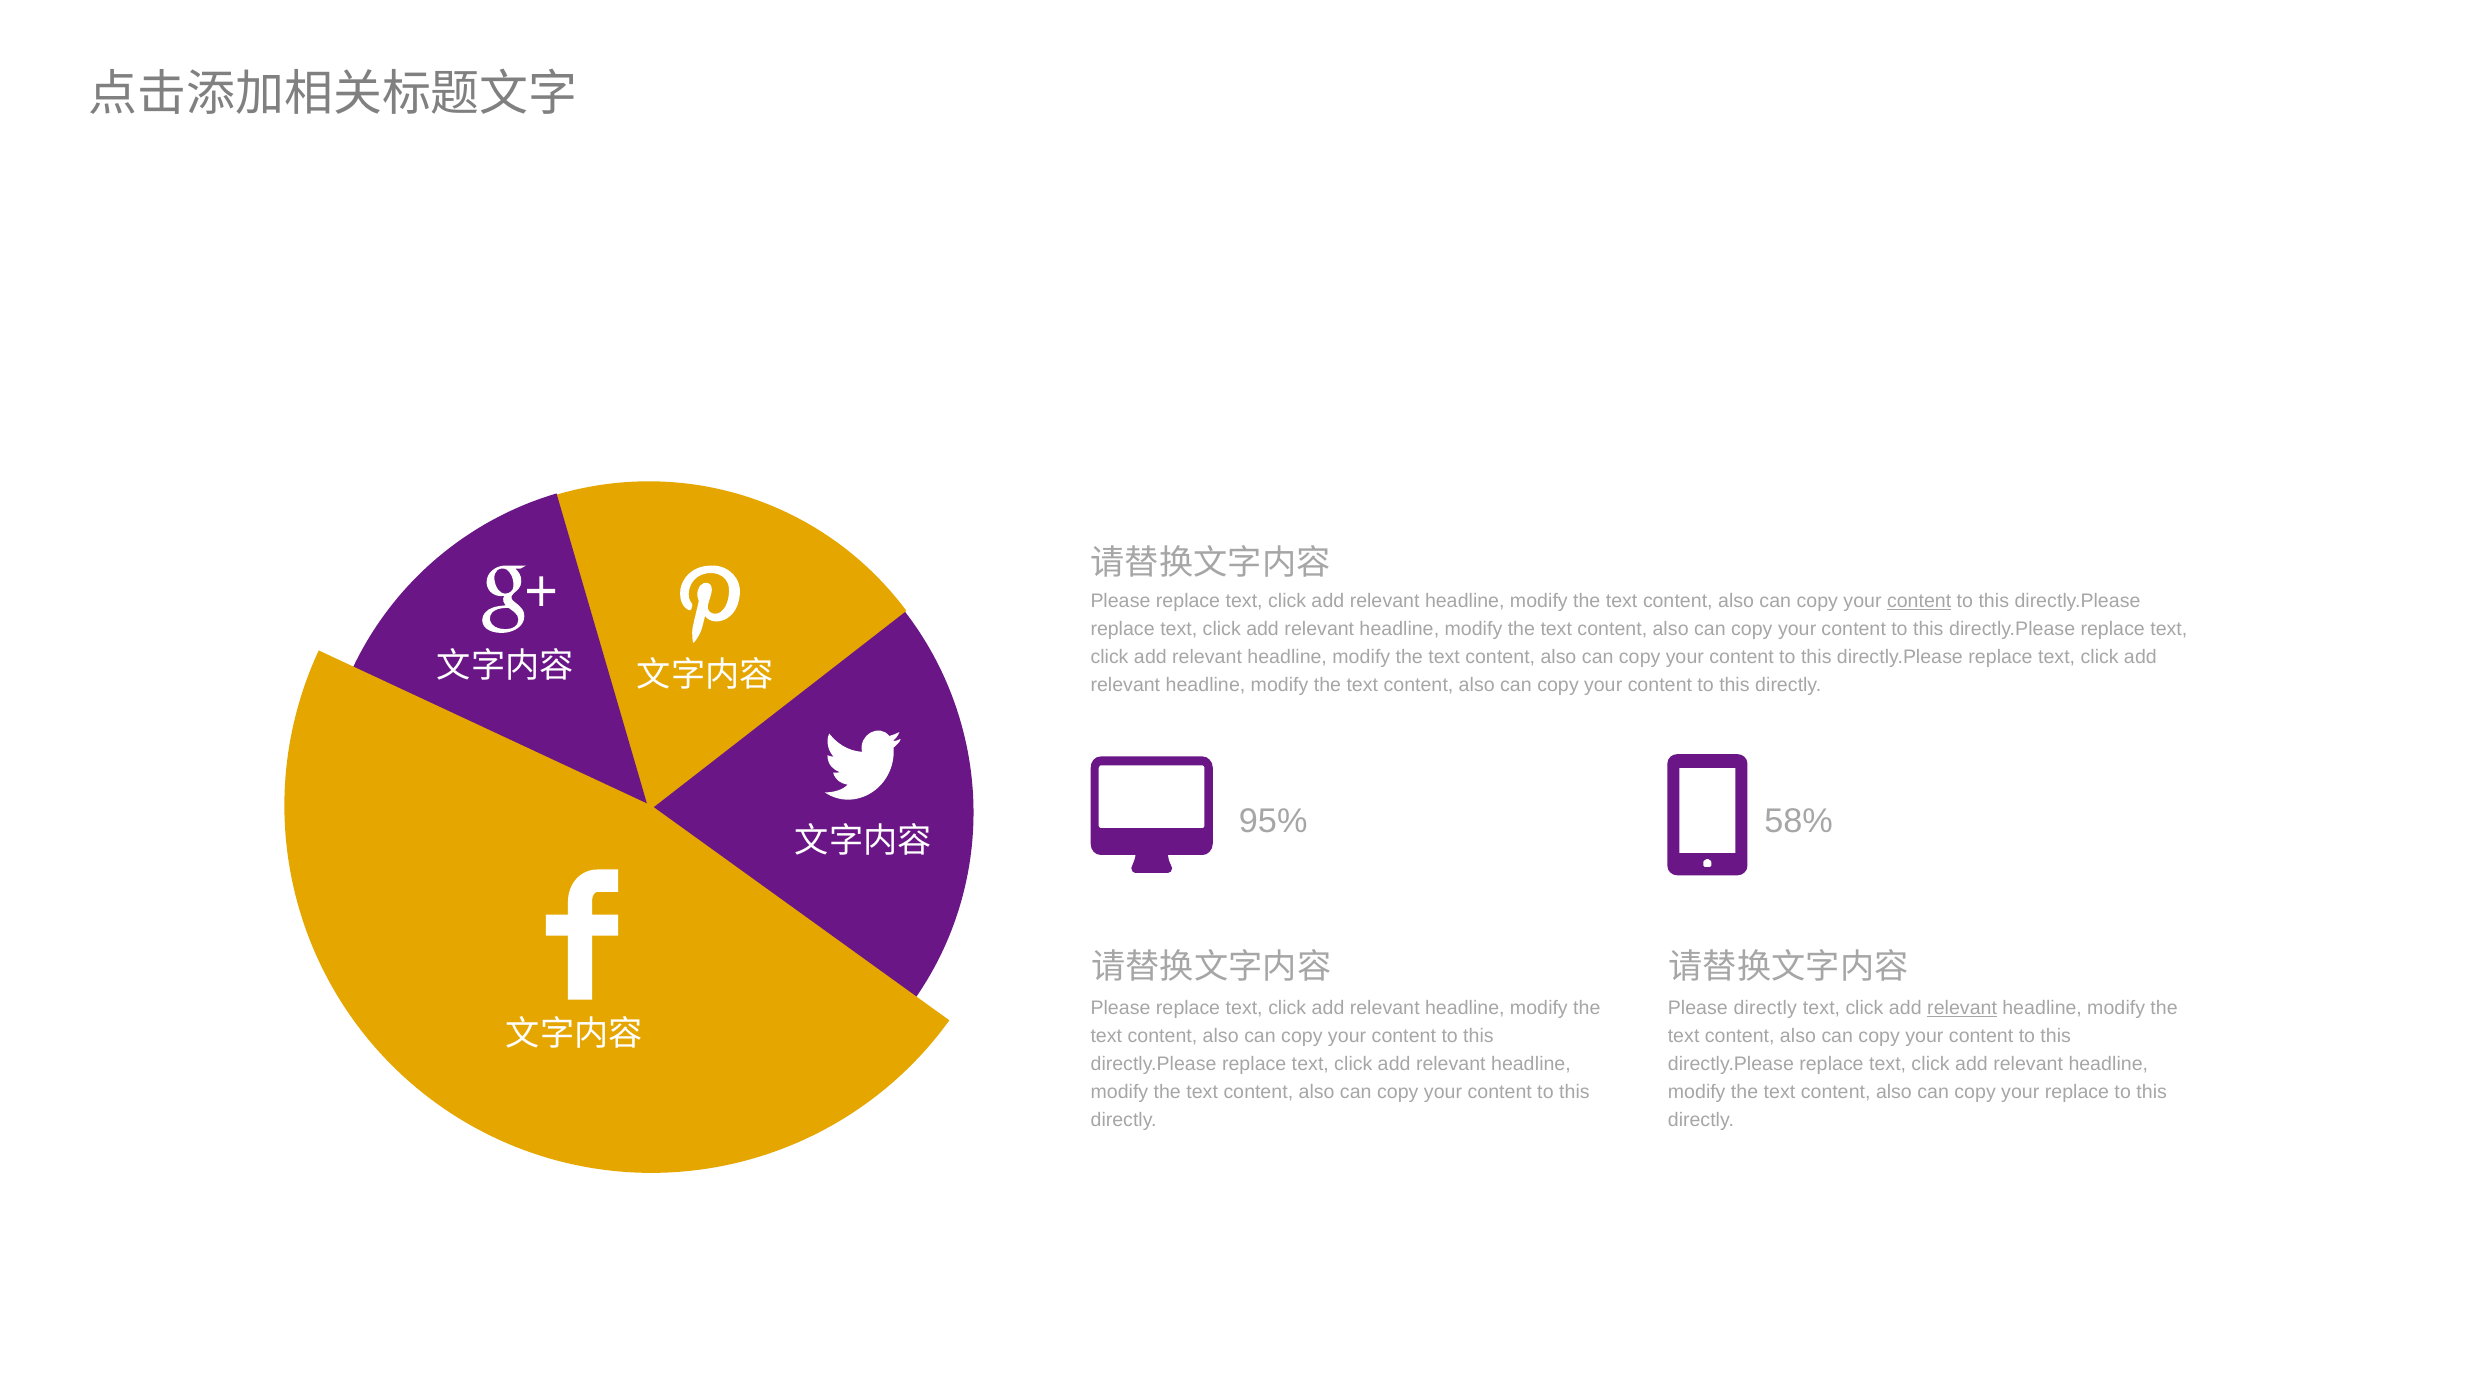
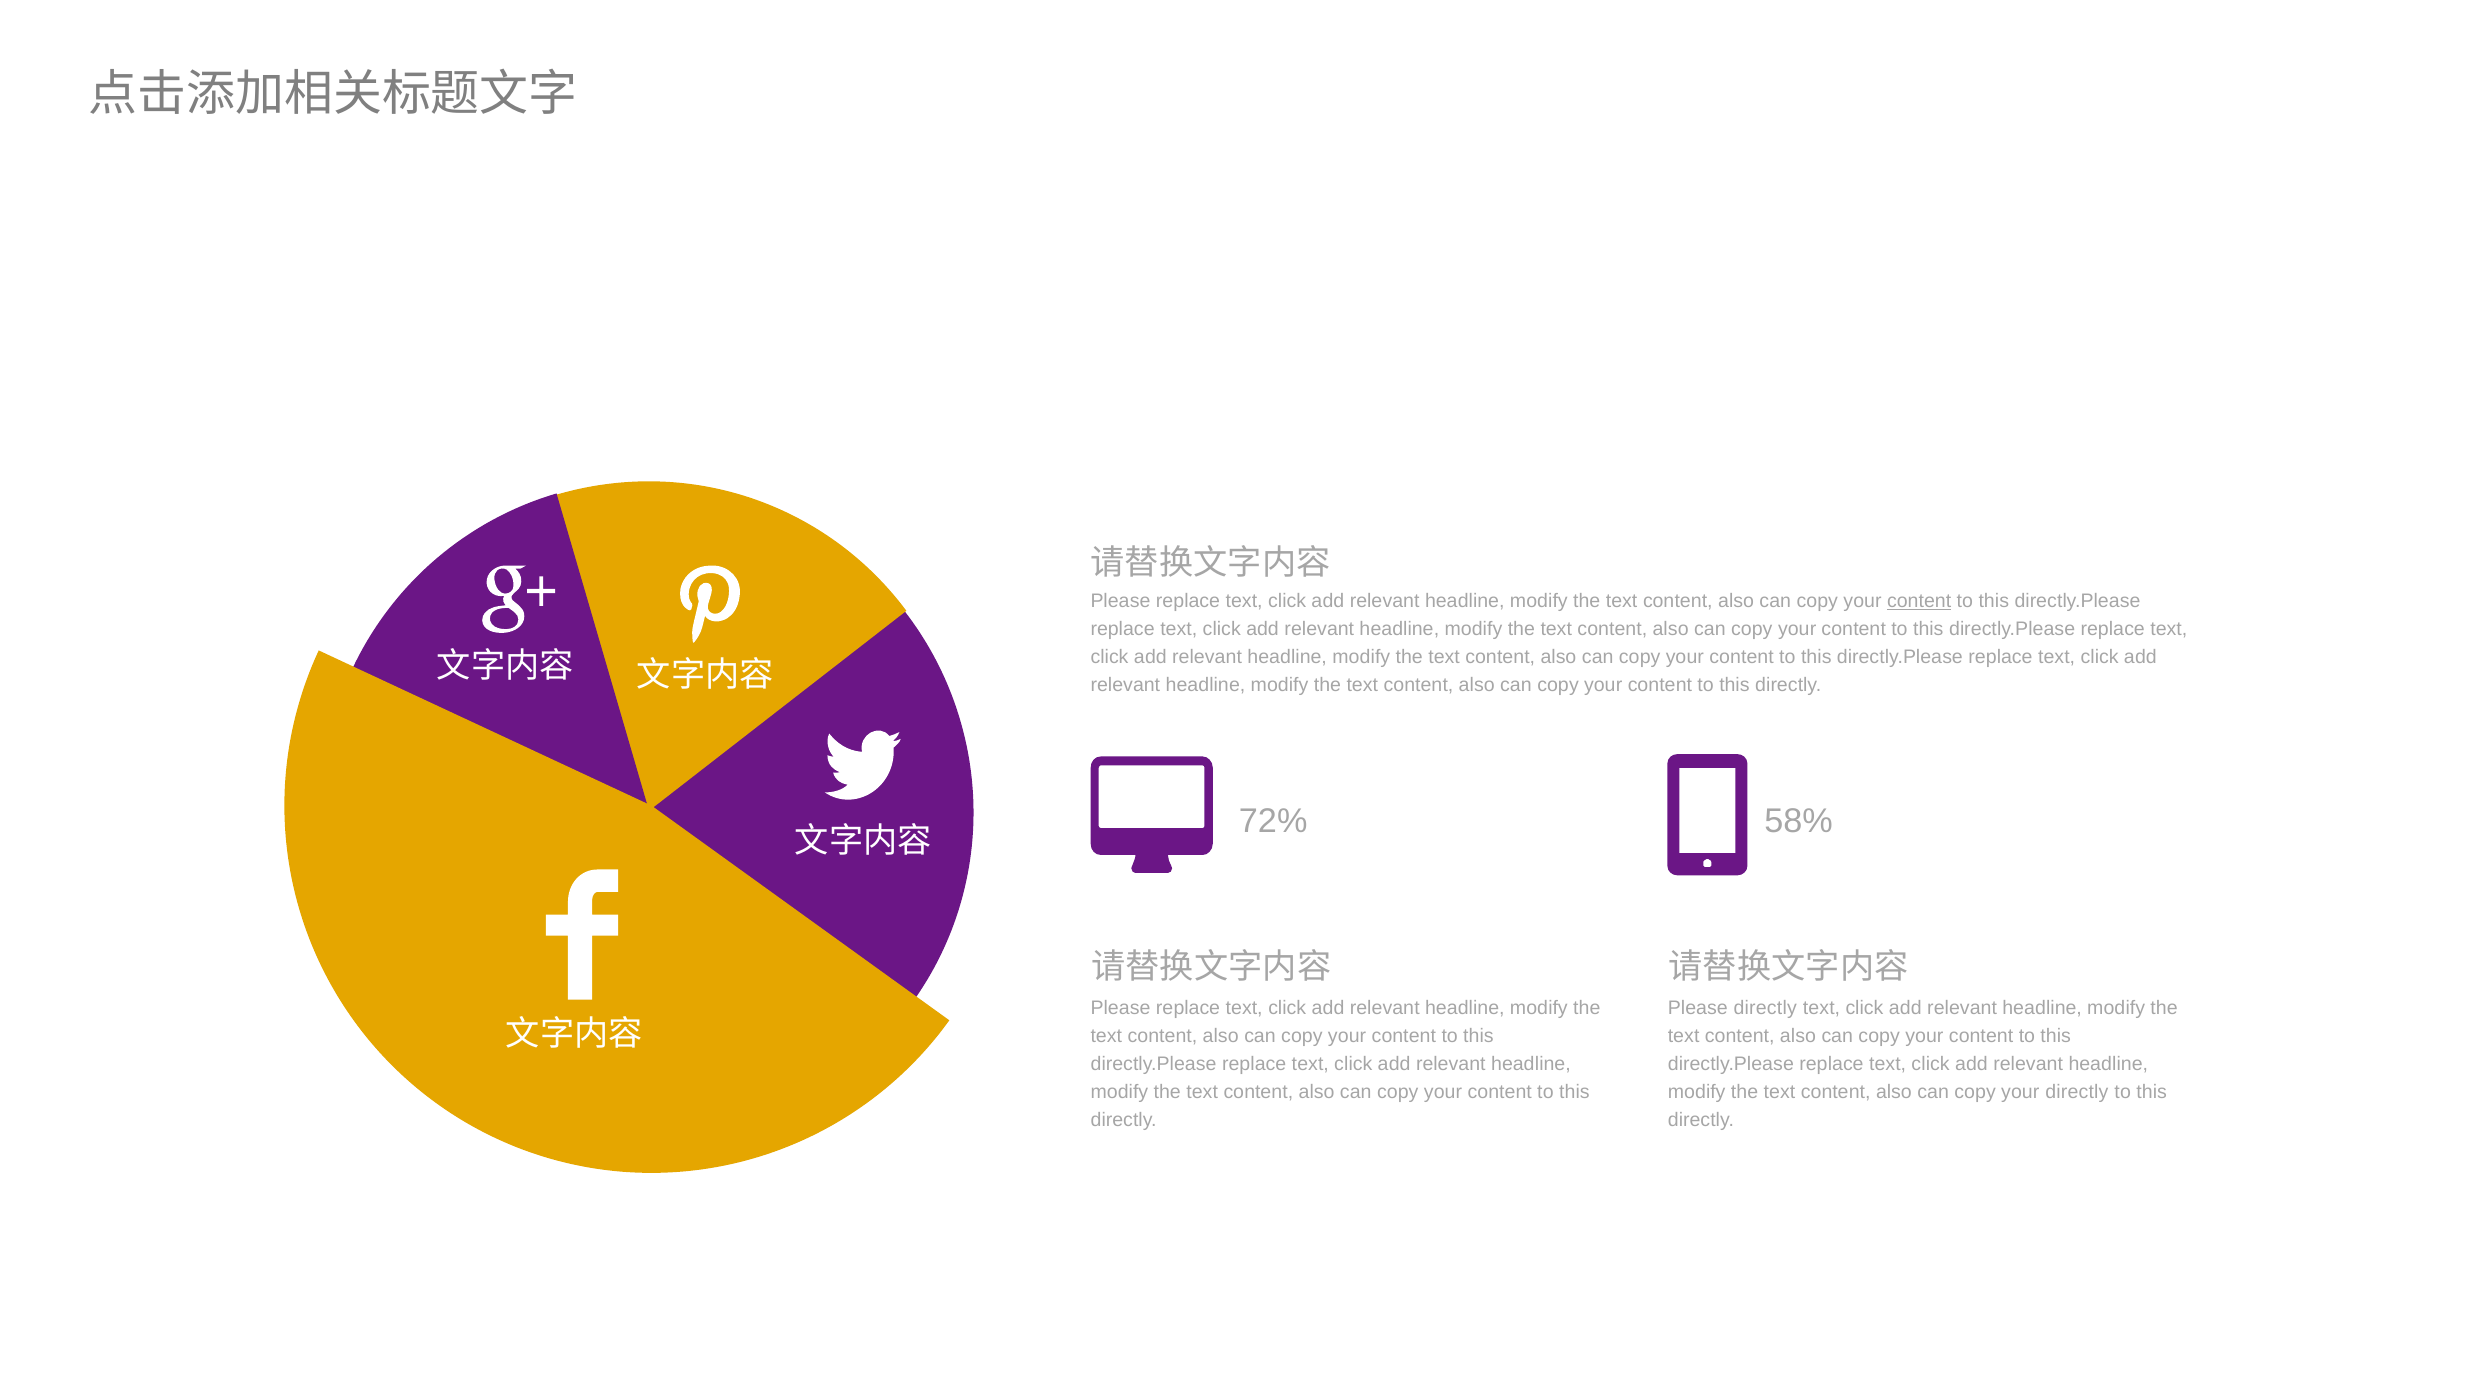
95%: 95% -> 72% (1273, 821)
relevant underline: present -> none (1962, 1008)
your replace: replace -> directly (2077, 1092)
